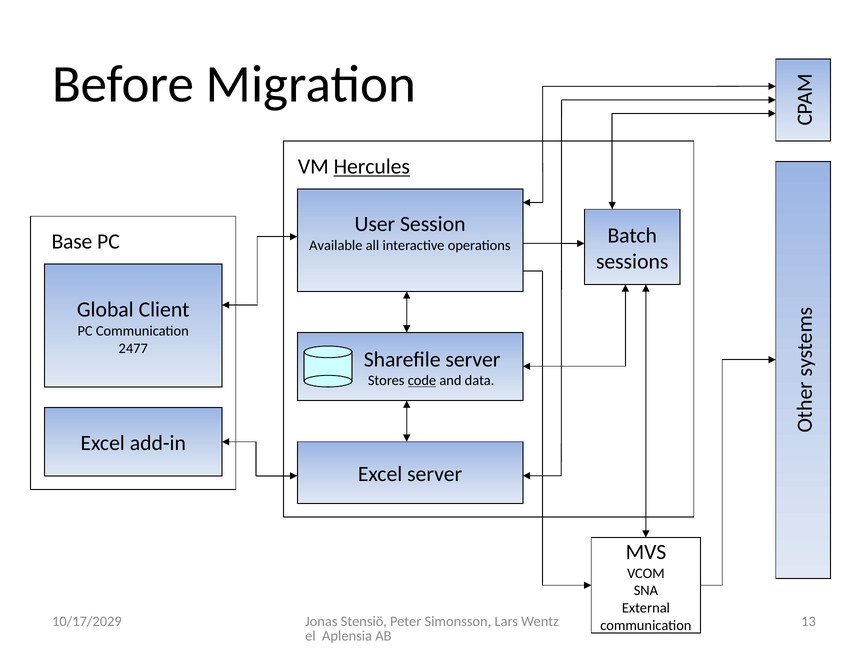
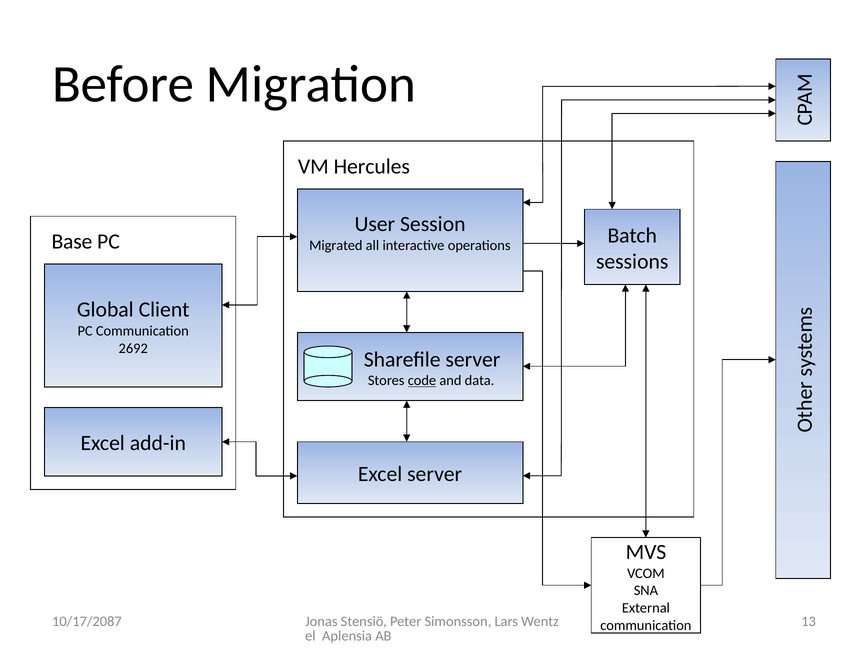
Hercules underline: present -> none (372, 167)
Available: Available -> Migrated (336, 245)
2477: 2477 -> 2692 (133, 348)
10/17/2029: 10/17/2029 -> 10/17/2087 (87, 622)
